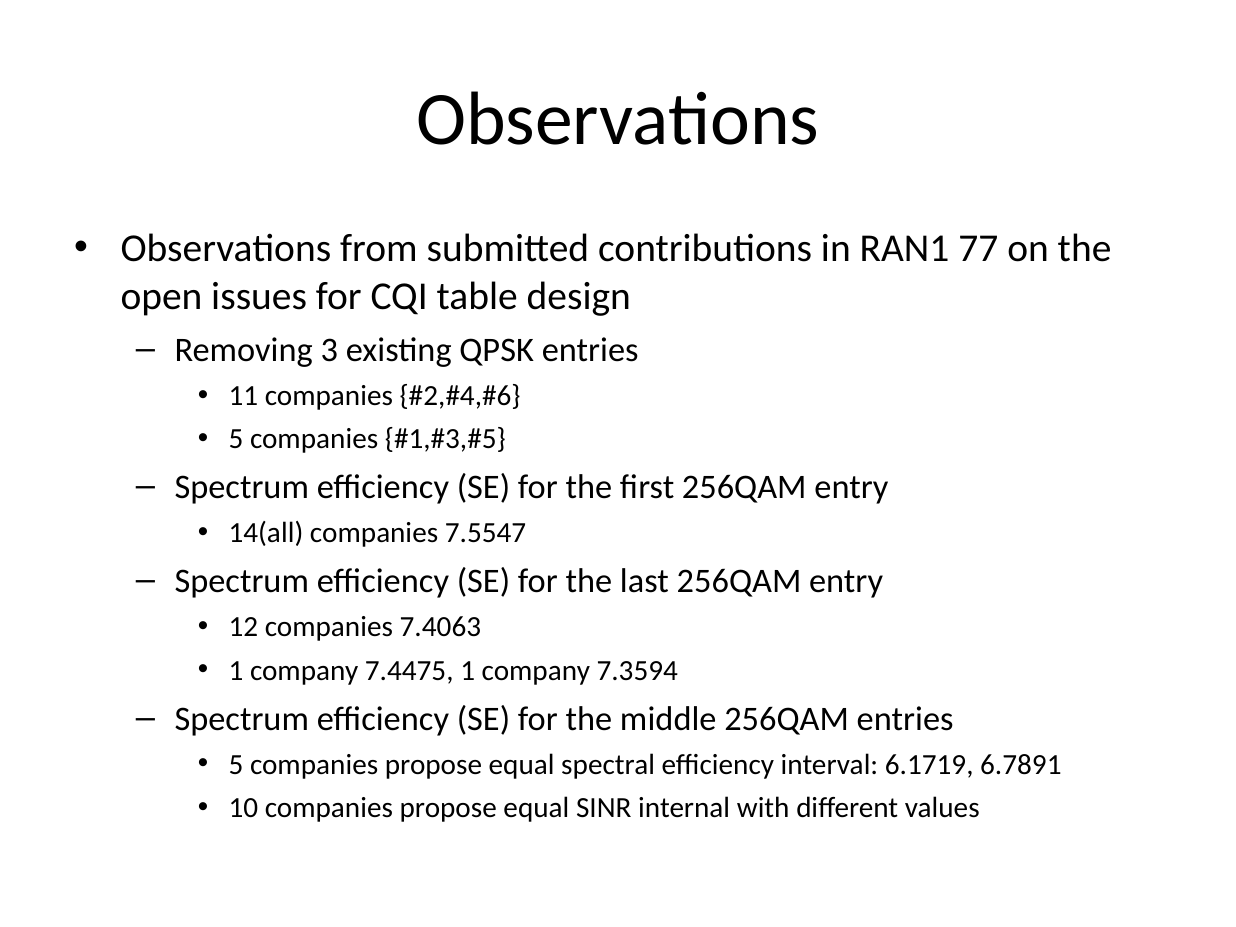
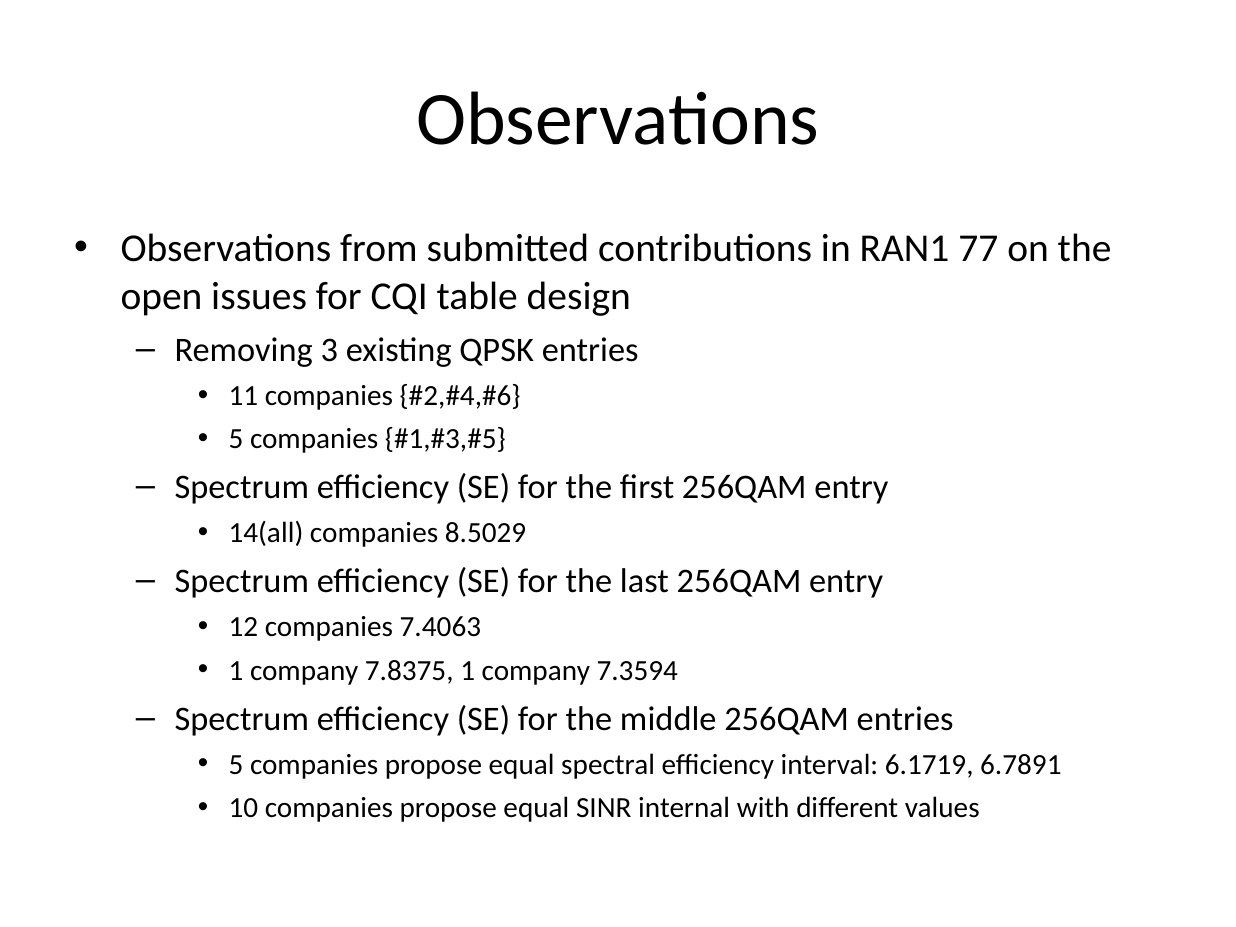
7.5547: 7.5547 -> 8.5029 (486, 533)
7.4475: 7.4475 -> 7.8375 (409, 671)
